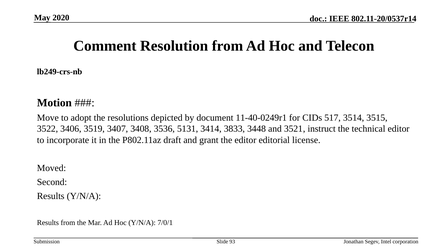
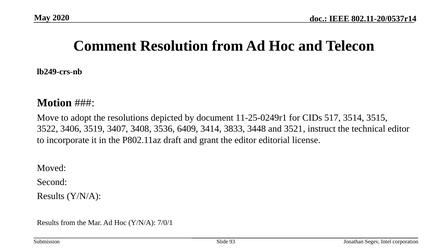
11-40-0249r1: 11-40-0249r1 -> 11-25-0249r1 (261, 118)
5131: 5131 -> 6409 (188, 129)
